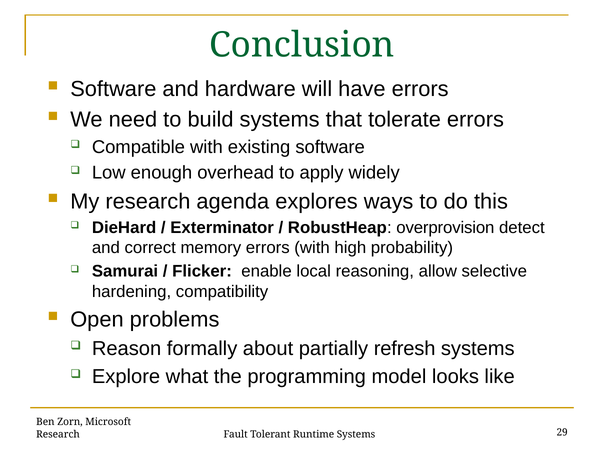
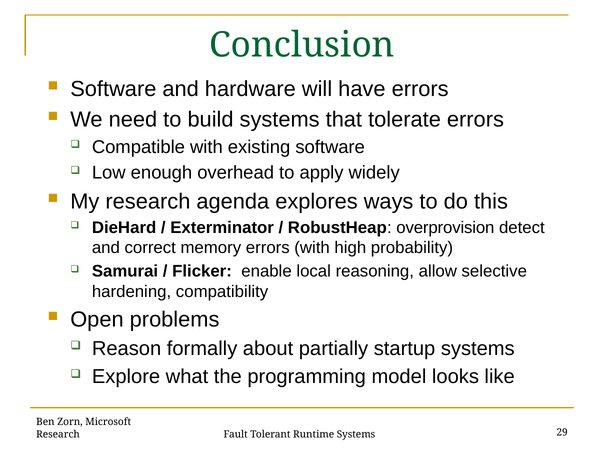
refresh: refresh -> startup (405, 348)
